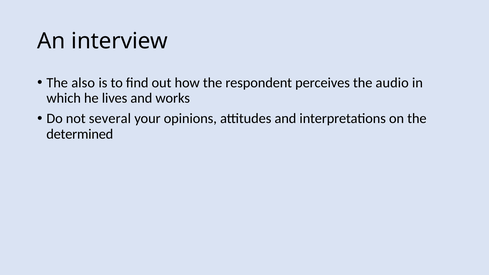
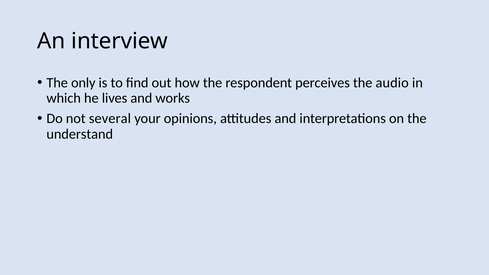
also: also -> only (83, 83)
determined: determined -> understand (80, 134)
